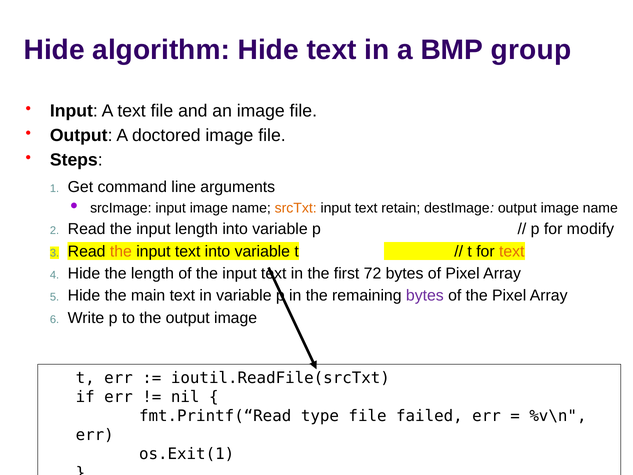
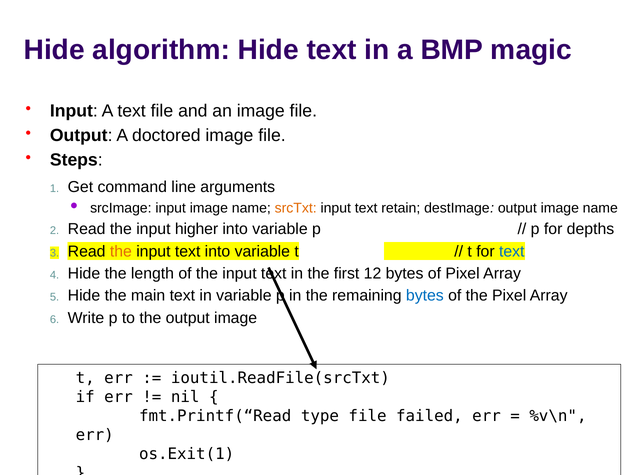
group: group -> magic (531, 50)
input length: length -> higher (197, 229)
modify: modify -> depths (590, 229)
text colour: orange -> blue (512, 251)
72: 72 -> 12 (373, 273)
bytes colour: purple -> blue (425, 295)
